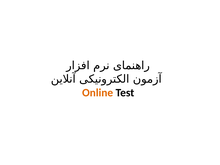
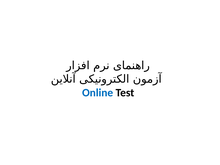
Online colour: orange -> blue (98, 93)
